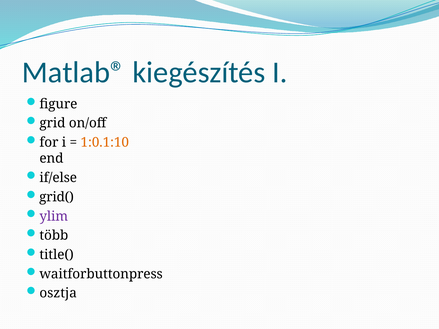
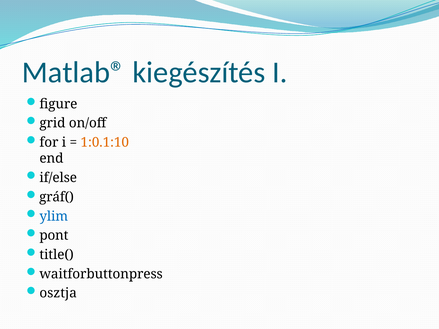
grid(: grid( -> gráf( (57, 197)
ylim colour: purple -> blue (54, 216)
több: több -> pont (54, 236)
